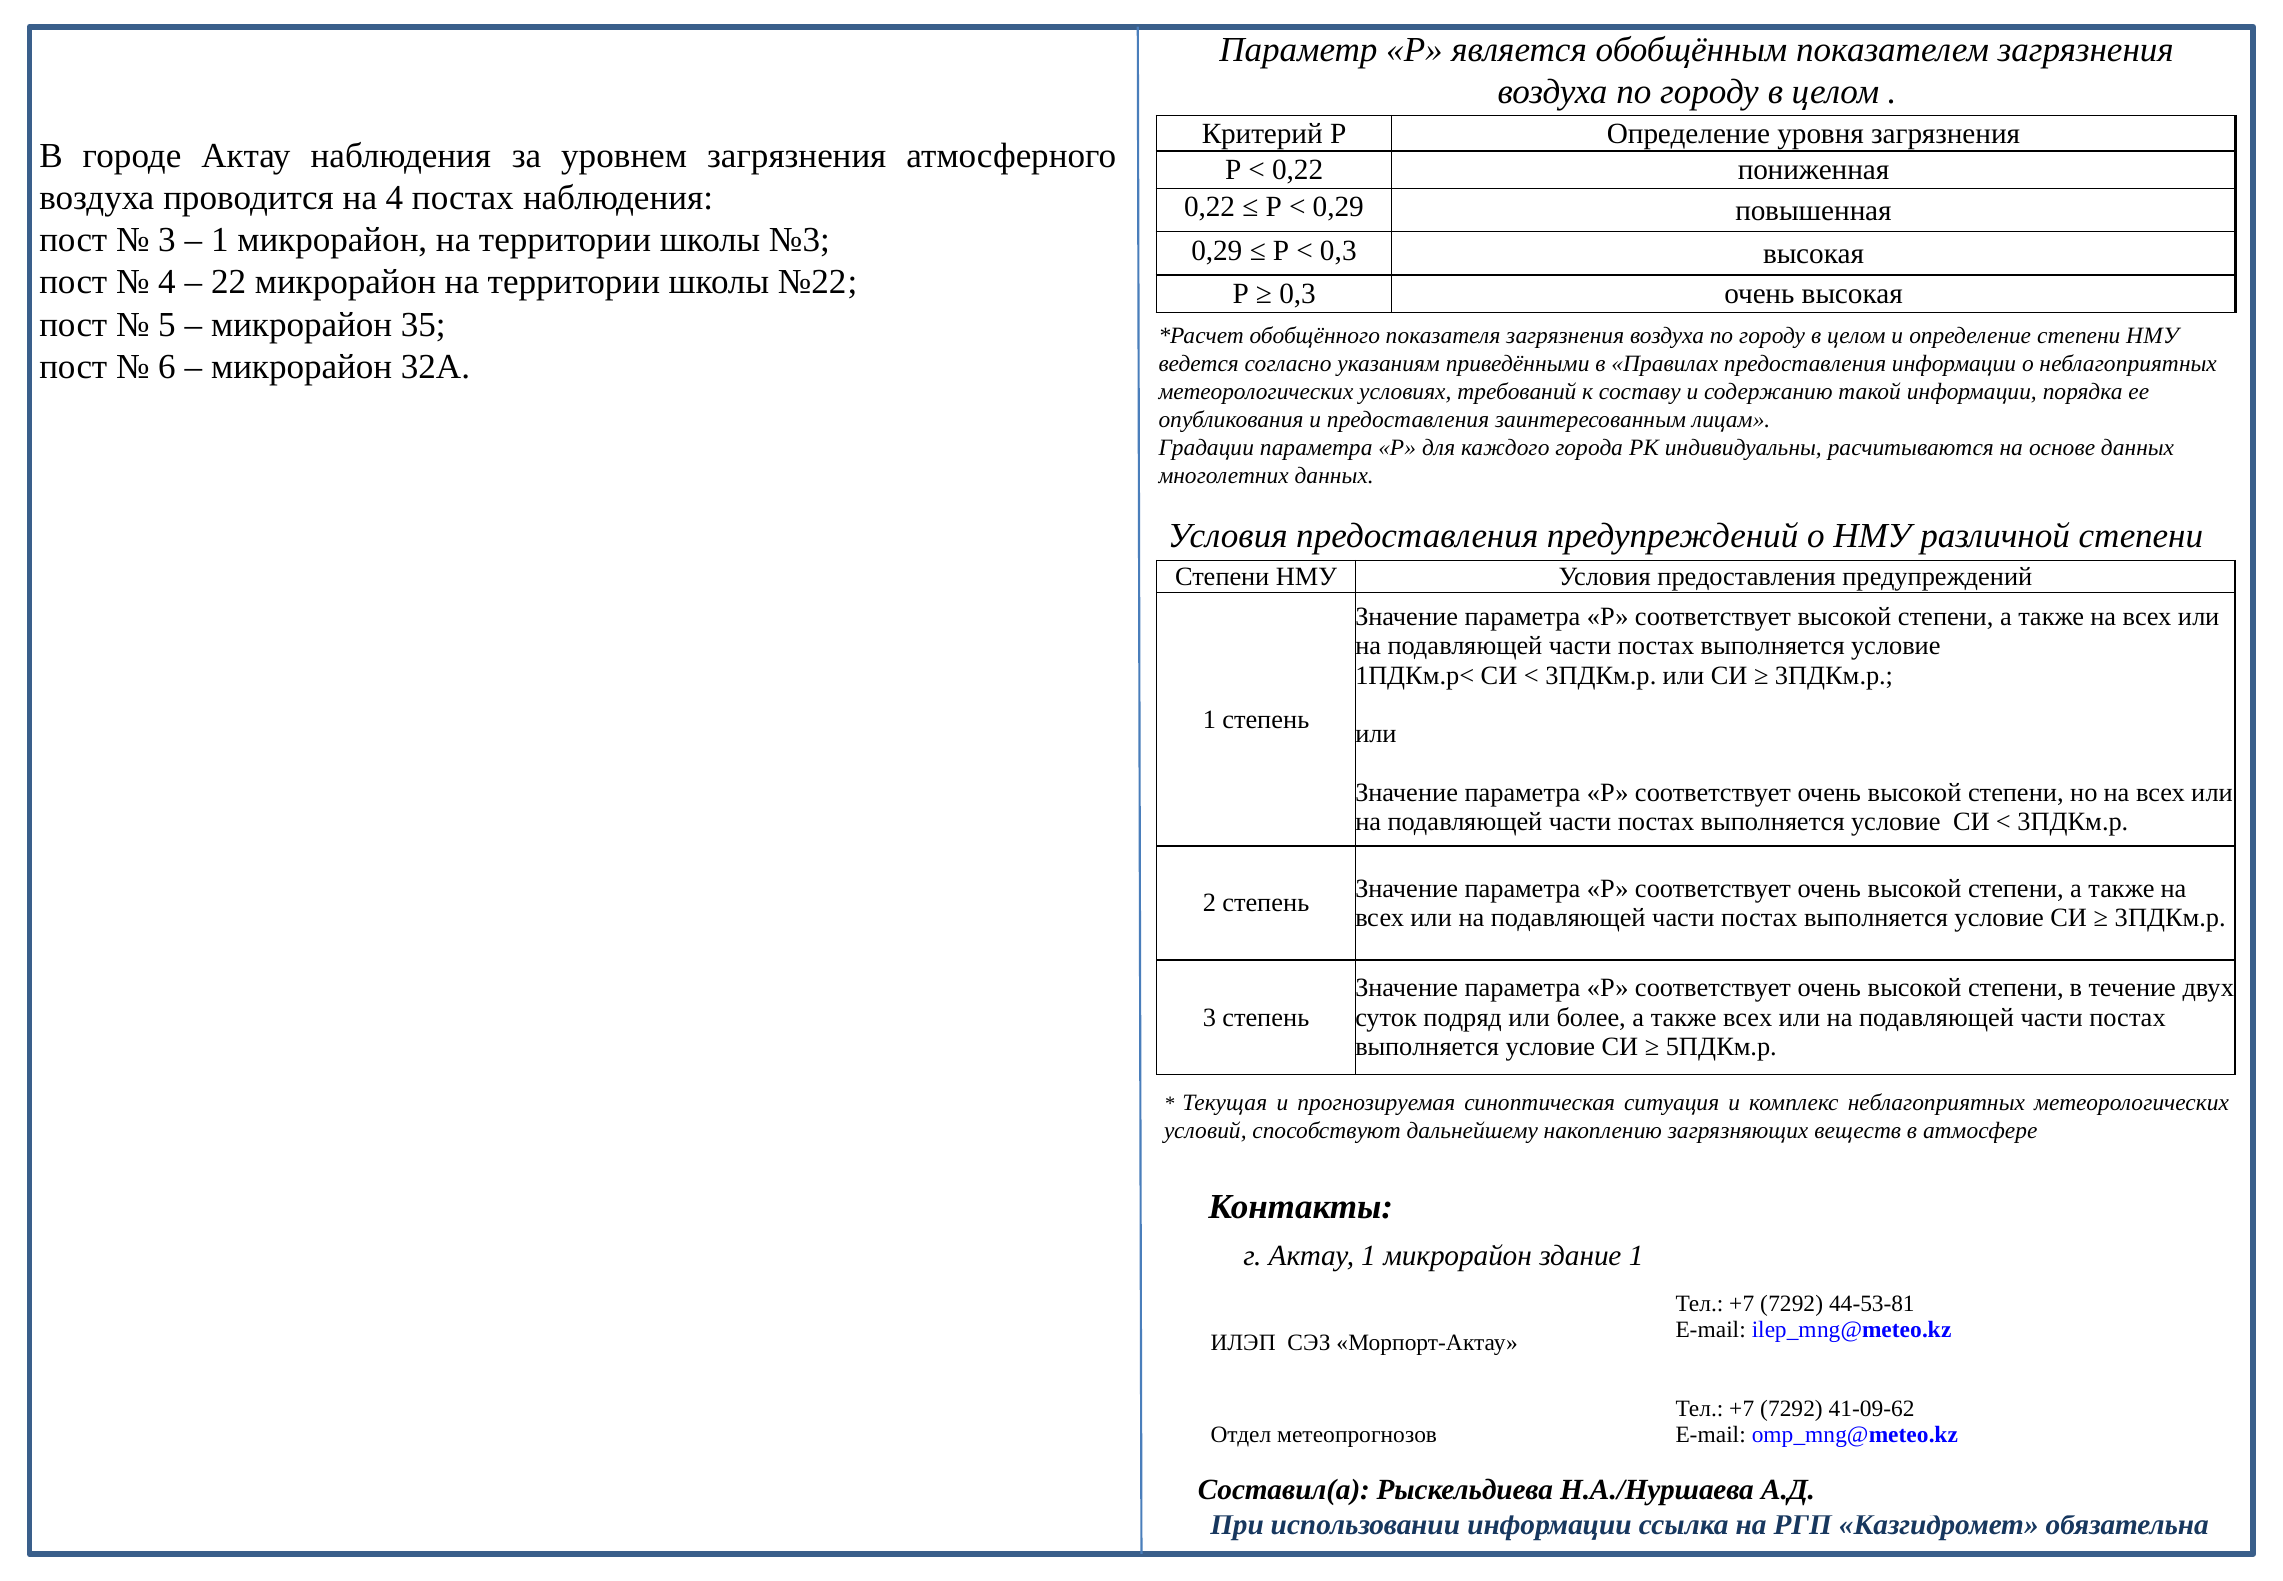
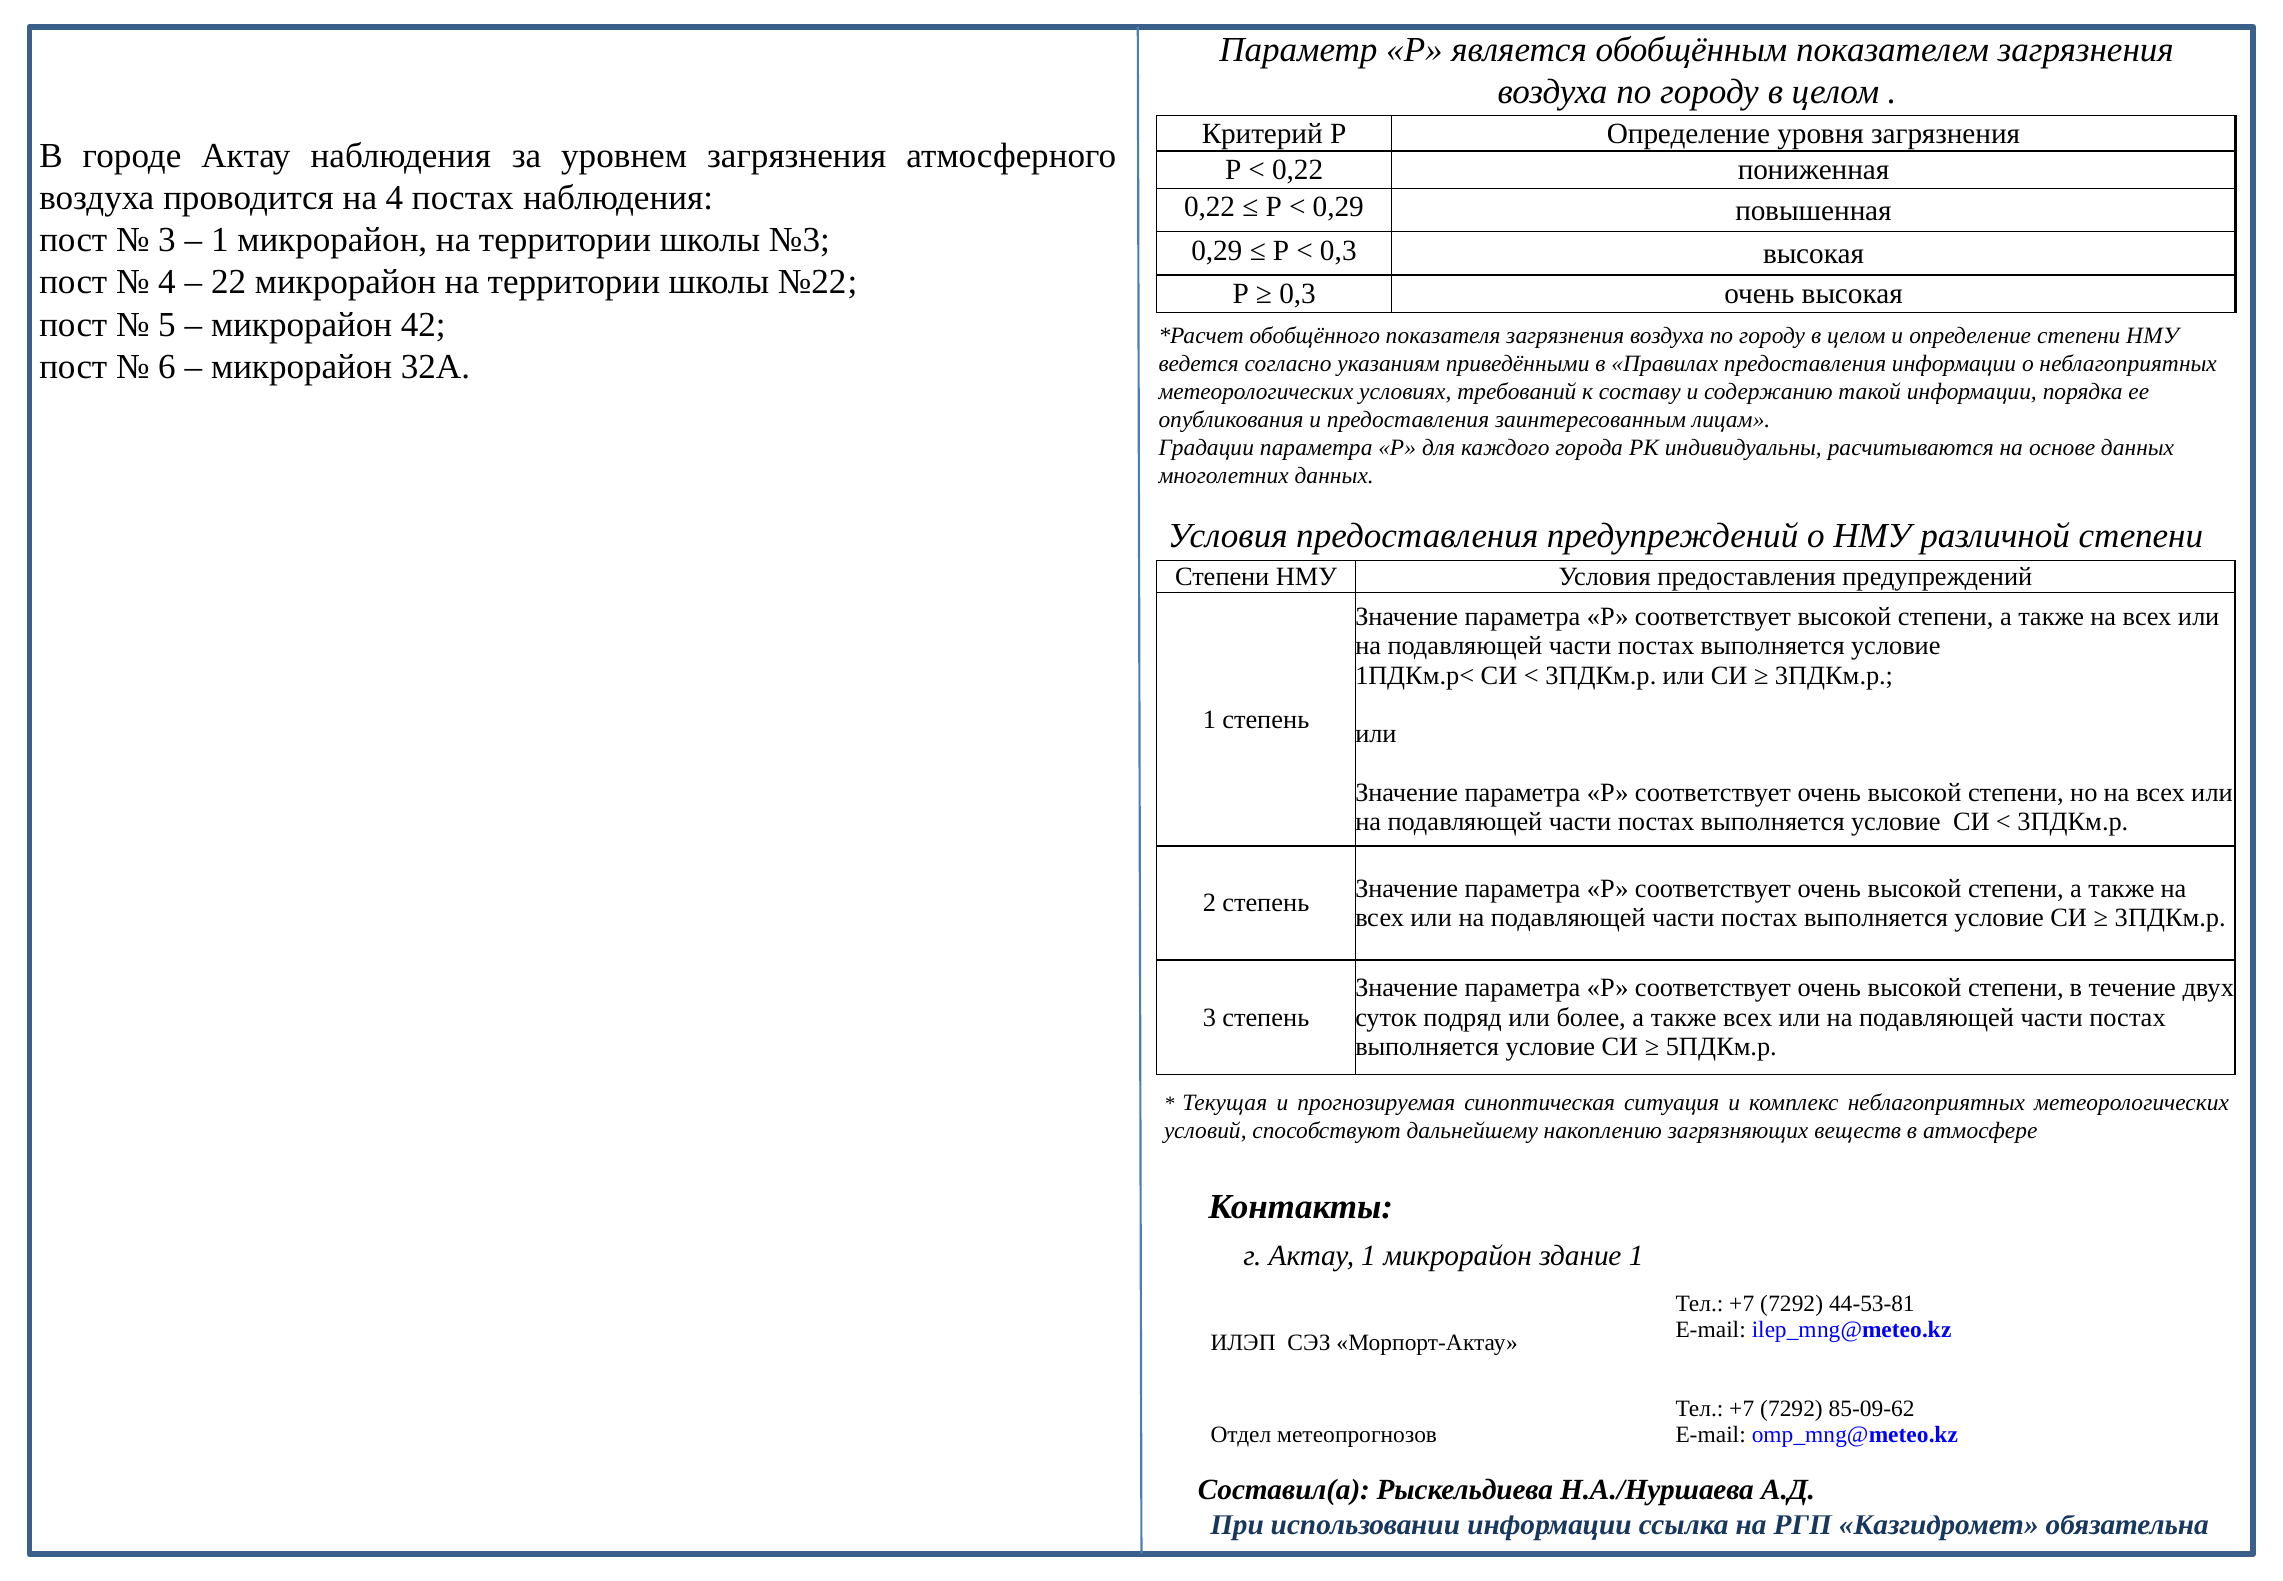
35: 35 -> 42 (423, 324)
41-09-62: 41-09-62 -> 85-09-62 (1872, 1409)
